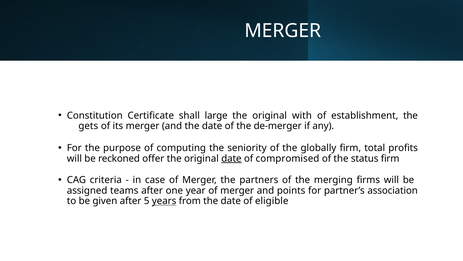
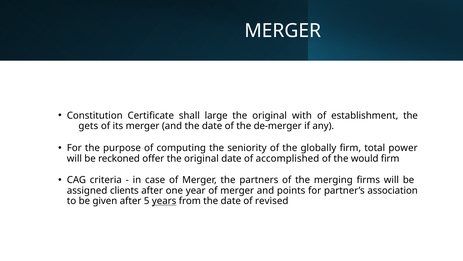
profits: profits -> power (403, 148)
date underline: present -> none (231, 158)
compromised: compromised -> accomplished (287, 158)
status: status -> would (365, 158)
teams: teams -> clients (124, 190)
eligible: eligible -> revised (272, 201)
